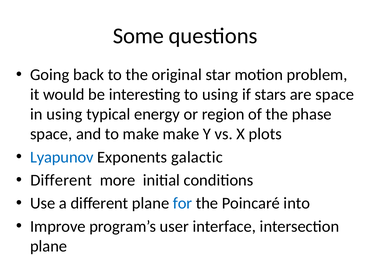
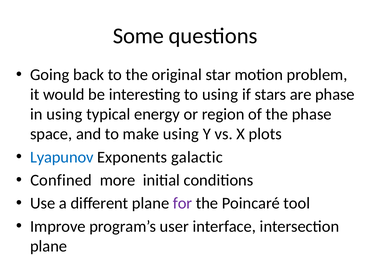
are space: space -> phase (335, 95)
make make: make -> using (181, 134)
Different: Different -> Confined (61, 180)
for colour: blue -> purple (183, 203)
into: into -> tool (297, 203)
